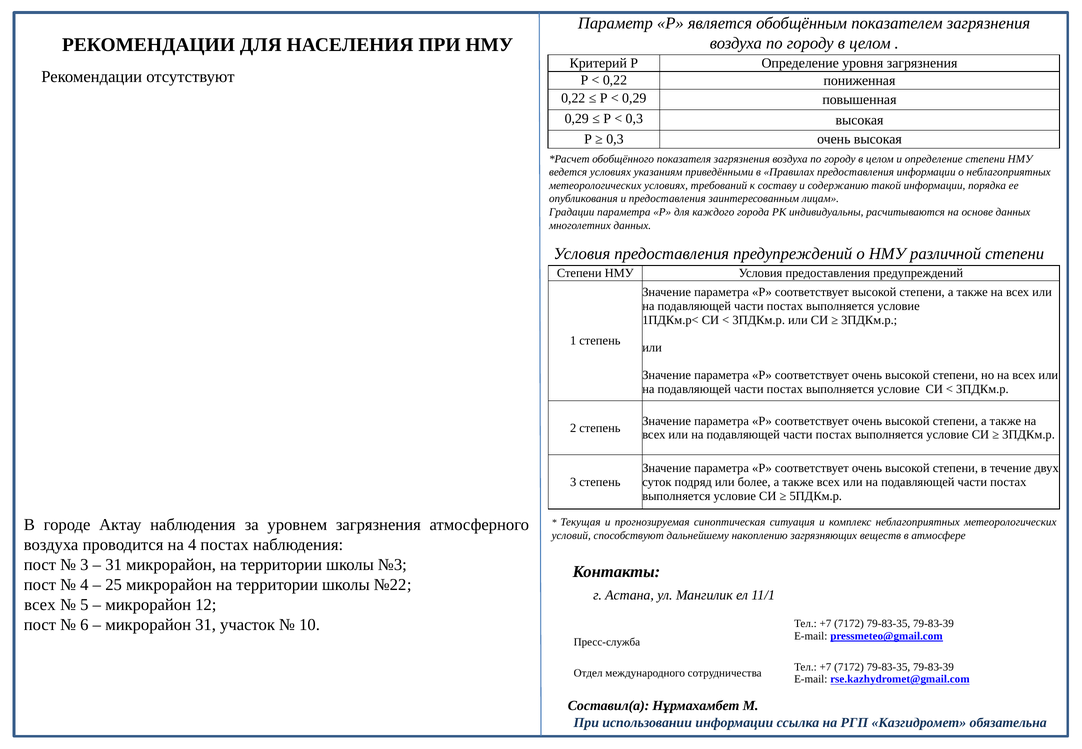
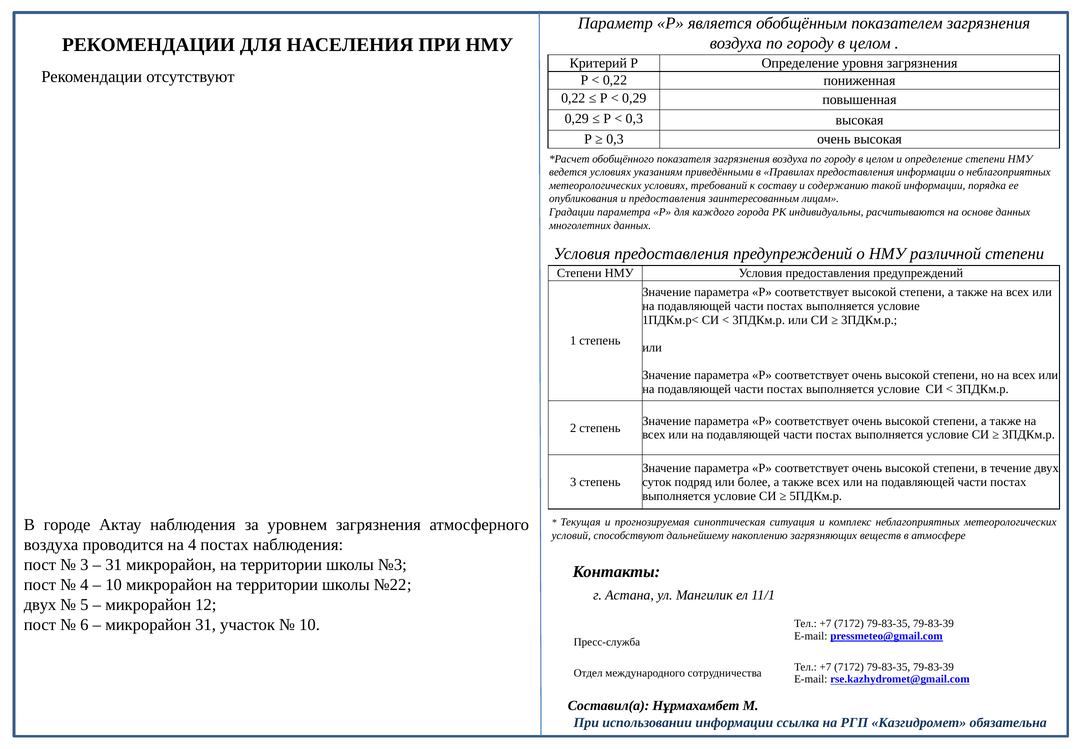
25: 25 -> 10 (114, 585)
всех: всех -> двух (40, 605)
